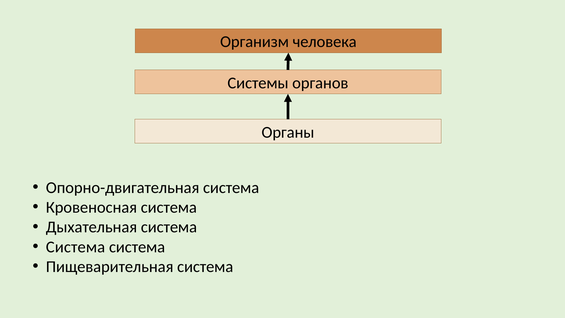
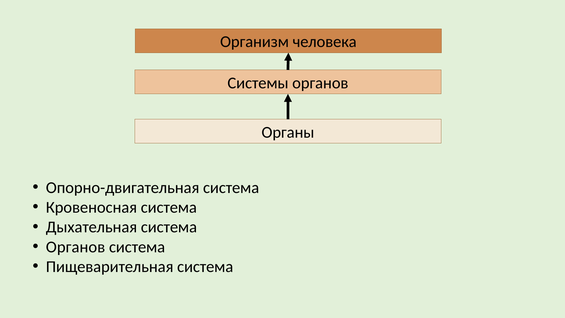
Система: Система -> Органов (76, 247)
